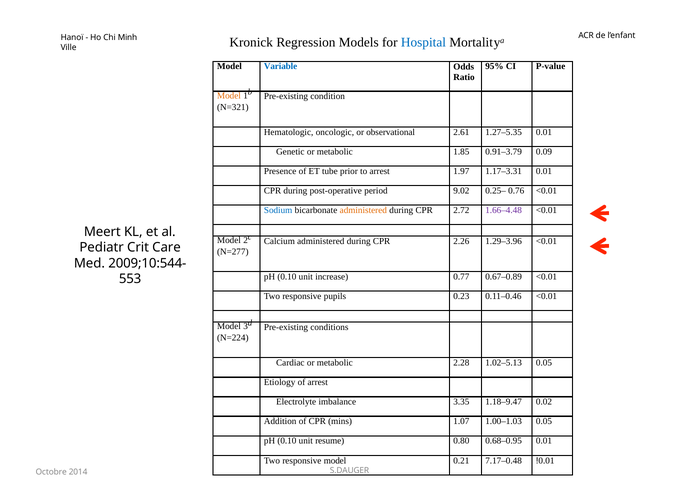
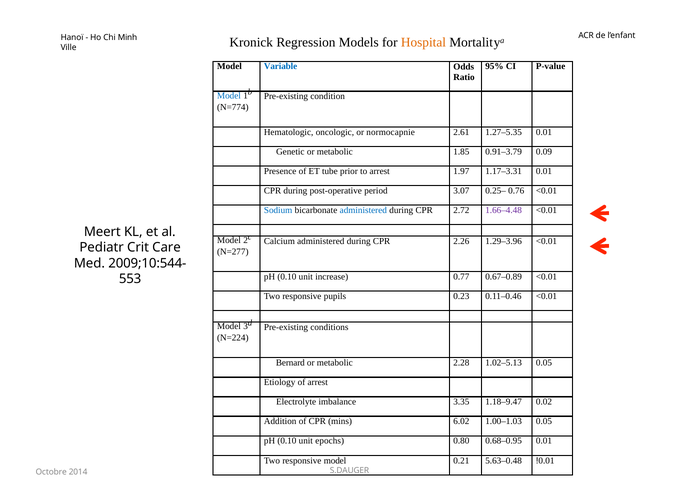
Hospital colour: blue -> orange (423, 42)
Model colour: orange -> blue (229, 96)
N=321: N=321 -> N=774 (233, 107)
observational: observational -> normocapnie (391, 132)
9.02: 9.02 -> 3.07 (461, 191)
administered colour: orange -> blue (363, 210)
Cardiac: Cardiac -> Bernard (290, 363)
1.07: 1.07 -> 6.02 (461, 422)
resume: resume -> epochs (330, 441)
7.17–0.48: 7.17–0.48 -> 5.63–0.48 (504, 461)
